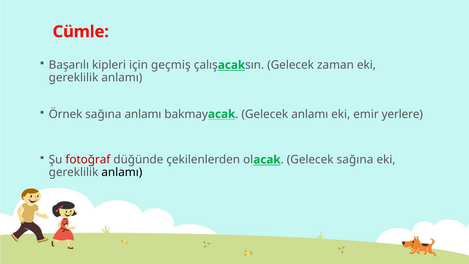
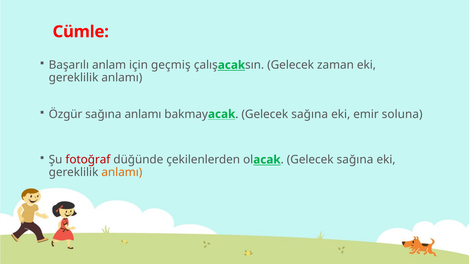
kipleri: kipleri -> anlam (109, 65)
Örnek: Örnek -> Özgür (66, 114)
anlamı: anlamı -> sağına (310, 114)
yerlere: yerlere -> soluna (402, 114)
anlamı colour: black -> orange (122, 172)
